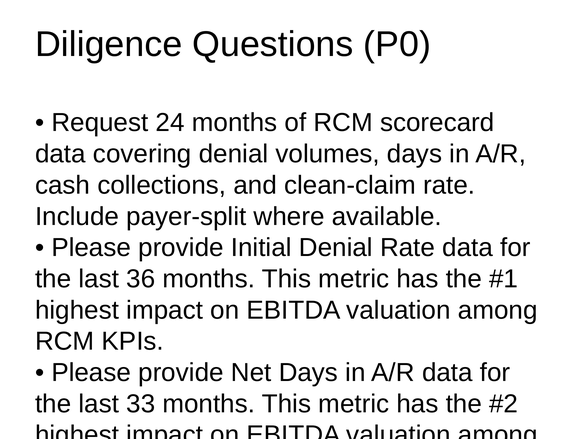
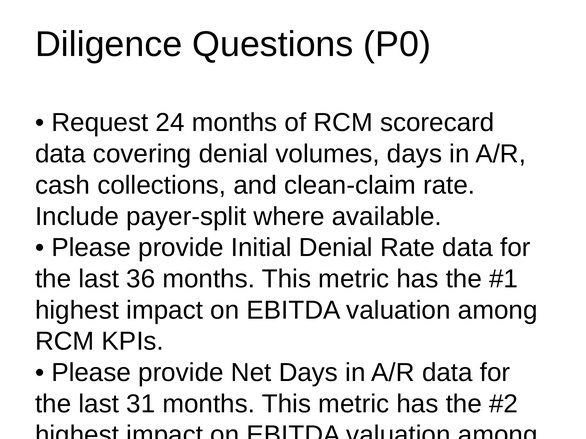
33: 33 -> 31 (141, 404)
